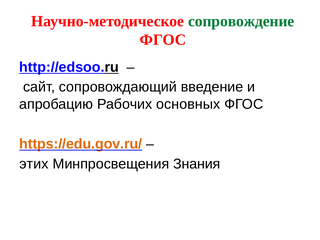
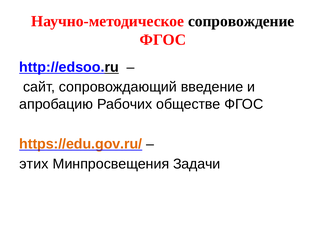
сопровождение colour: green -> black (241, 21)
основных: основных -> обществе (188, 104)
Знания: Знания -> Задачи (197, 164)
